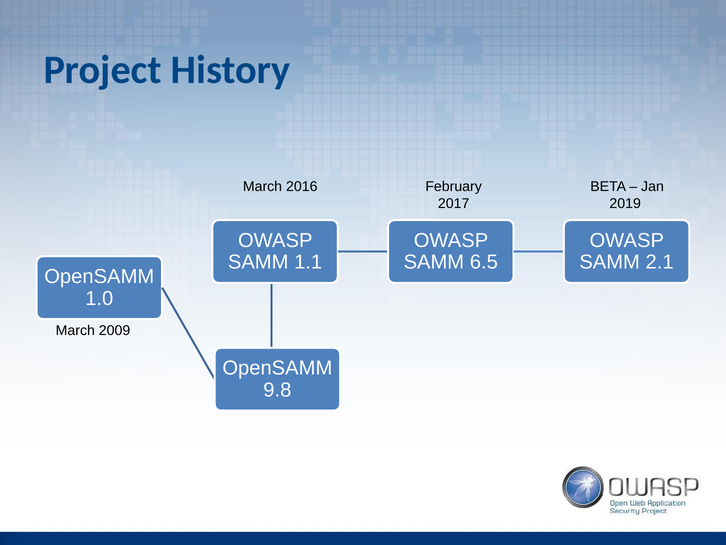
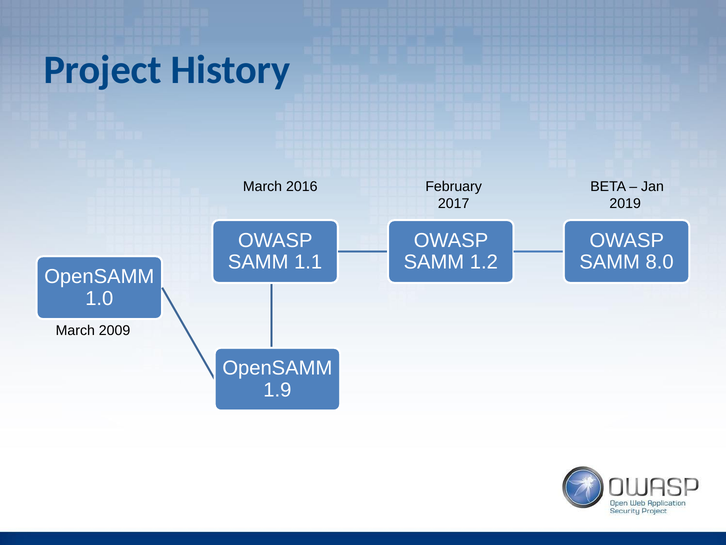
6.5: 6.5 -> 1.2 (484, 262)
2.1: 2.1 -> 8.0 (660, 262)
9.8: 9.8 -> 1.9 (277, 390)
